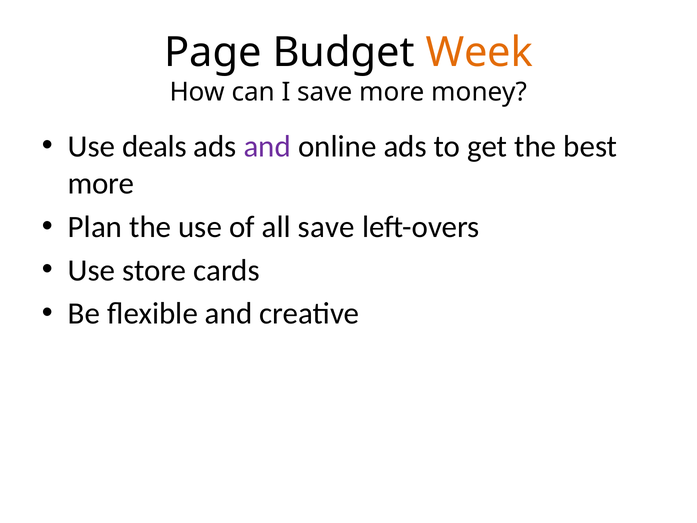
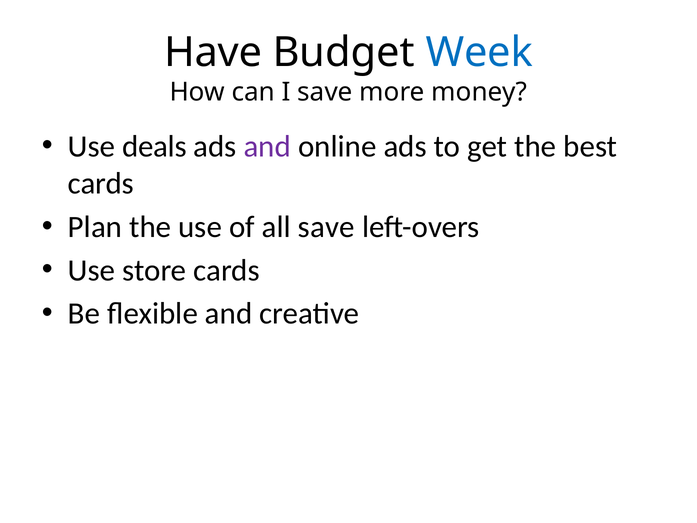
Page: Page -> Have (213, 52)
Week colour: orange -> blue (479, 52)
more: more -> cards (101, 183)
